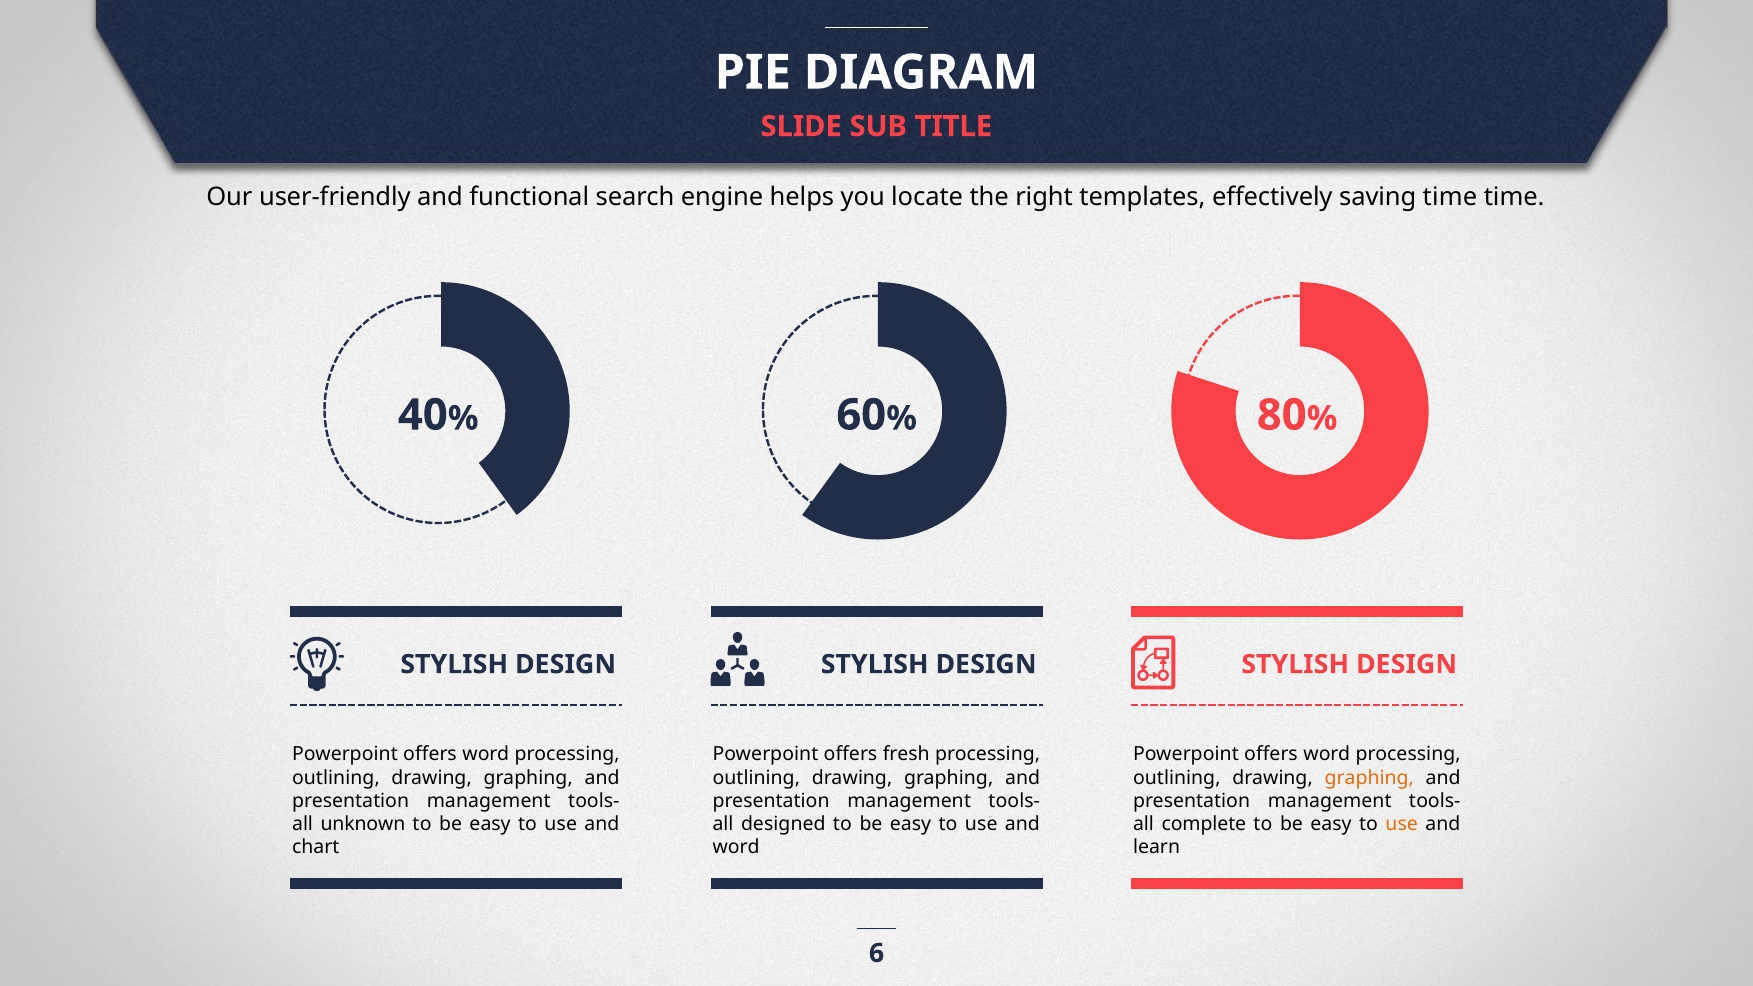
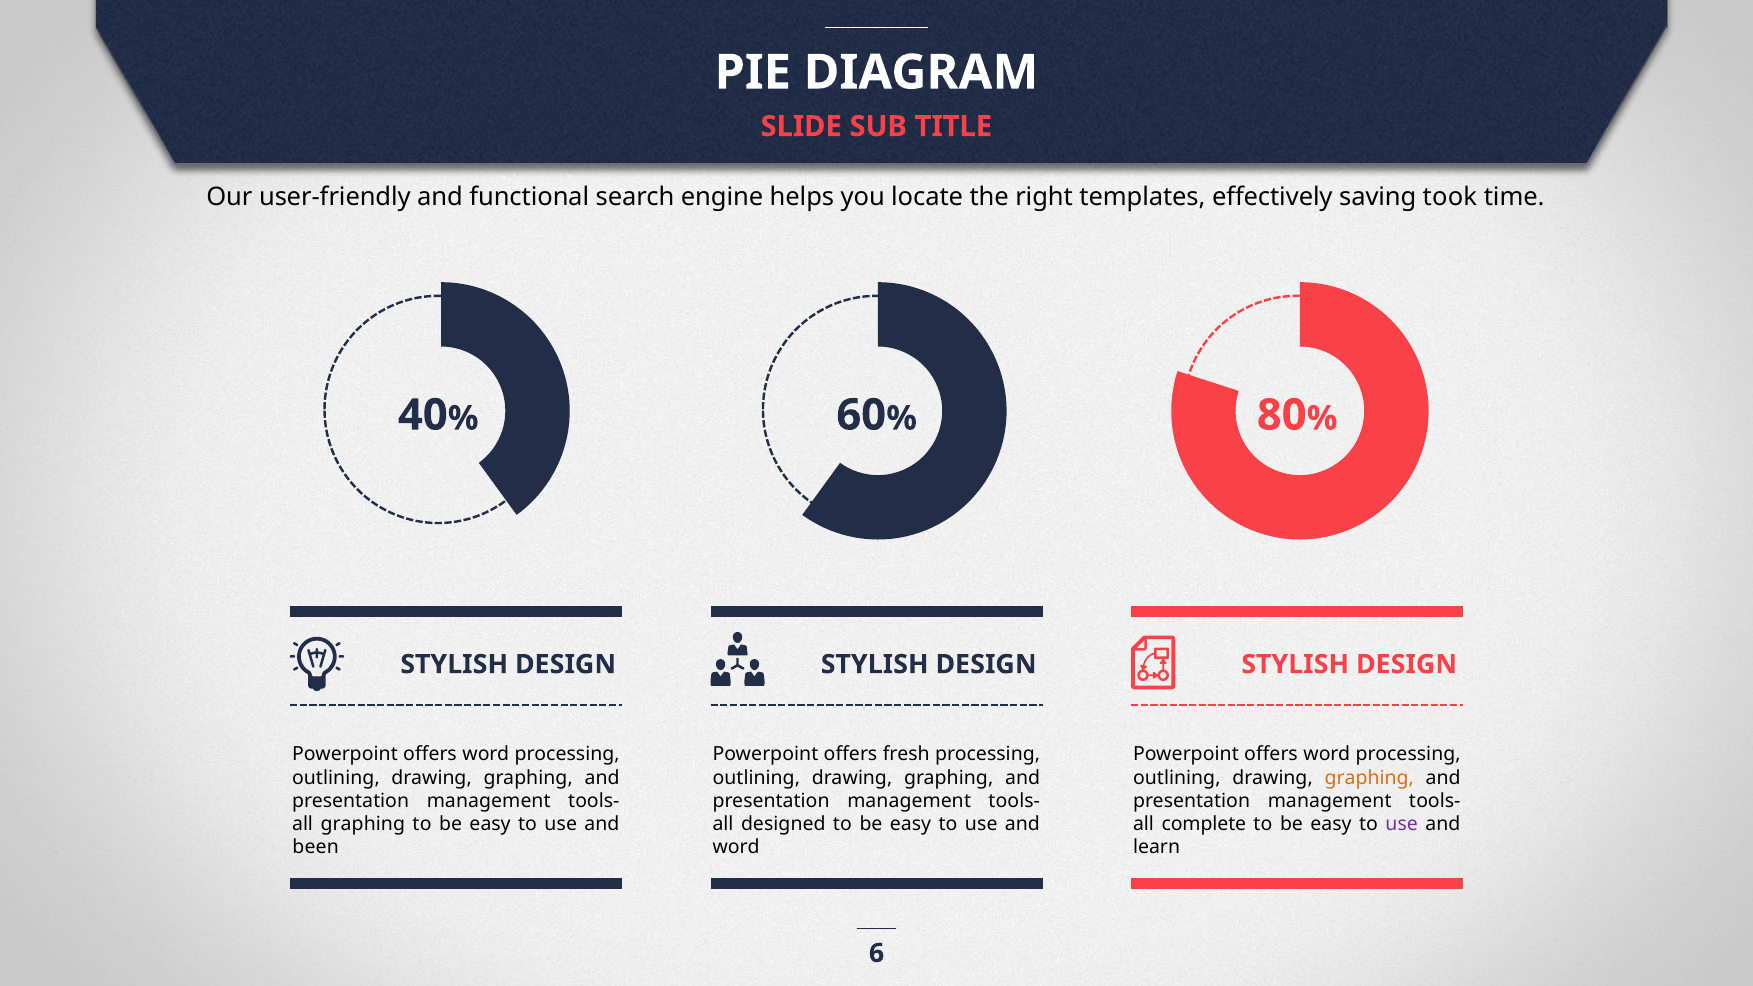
saving time: time -> took (1450, 197)
all unknown: unknown -> graphing (363, 824)
use colour: orange -> purple (1402, 824)
chart: chart -> been (316, 848)
